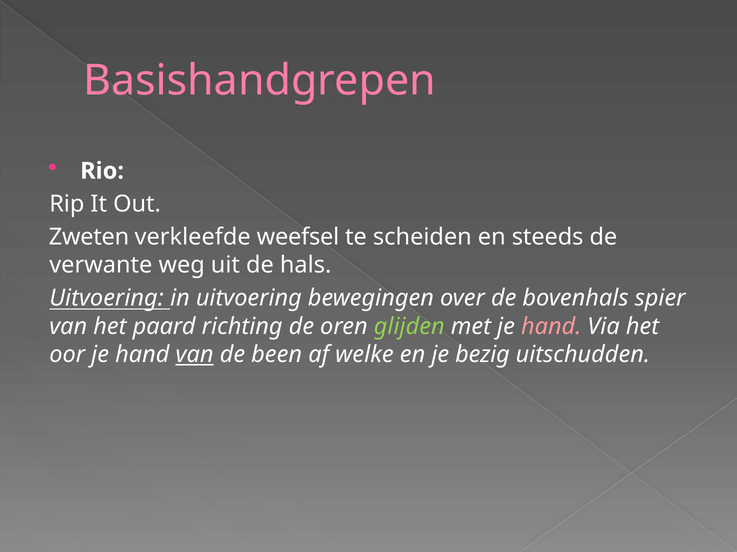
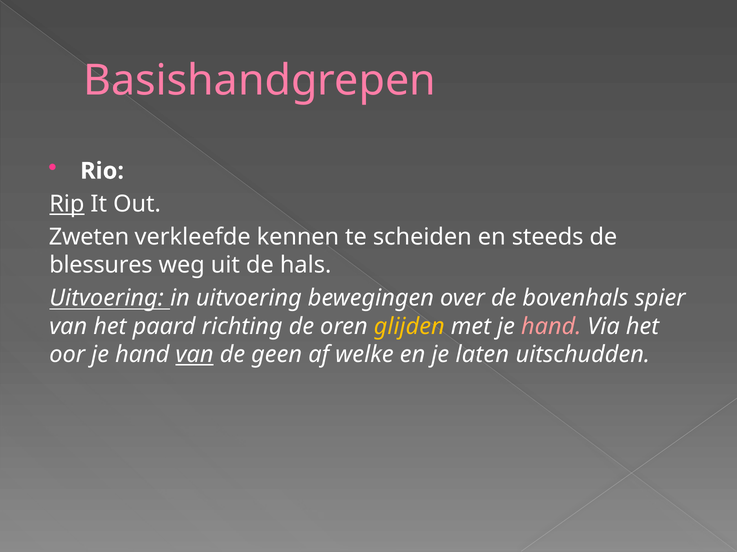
Rip underline: none -> present (67, 204)
weefsel: weefsel -> kennen (298, 237)
verwante: verwante -> blessures (101, 266)
glijden colour: light green -> yellow (409, 327)
been: been -> geen (277, 355)
bezig: bezig -> laten (482, 355)
